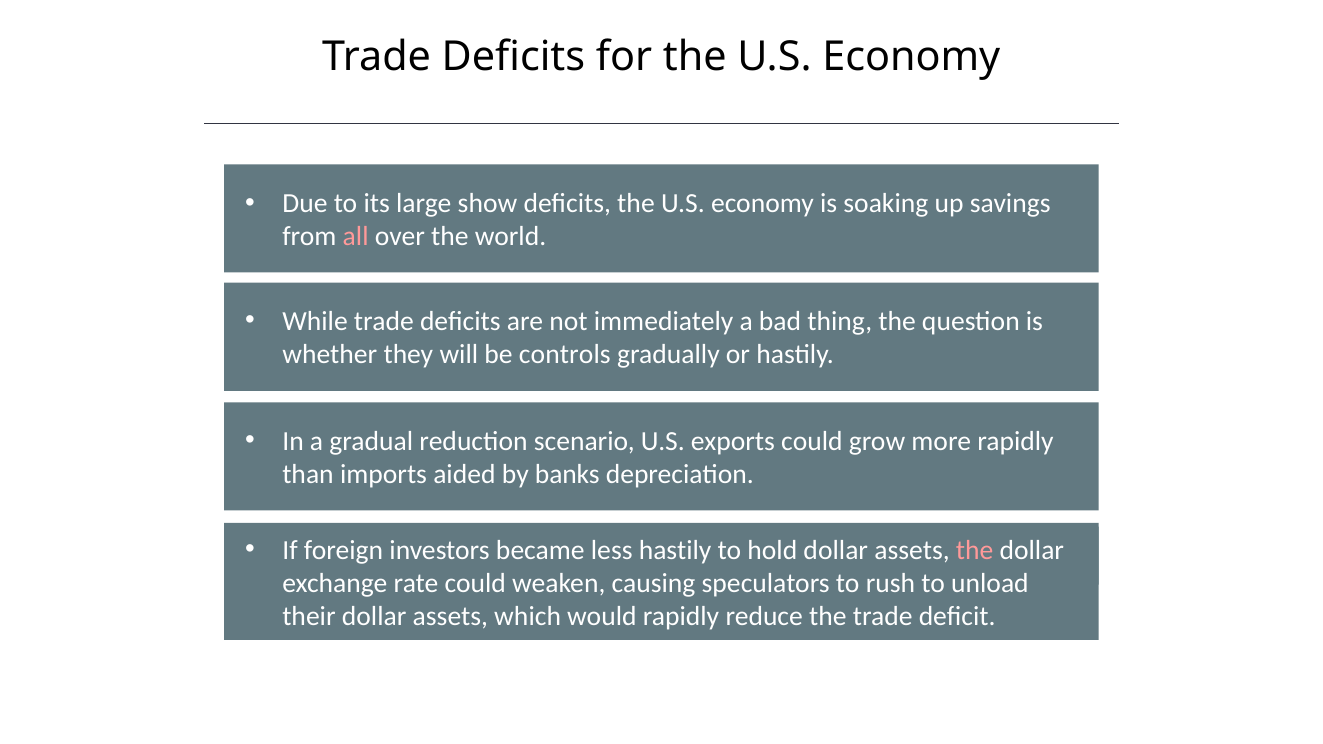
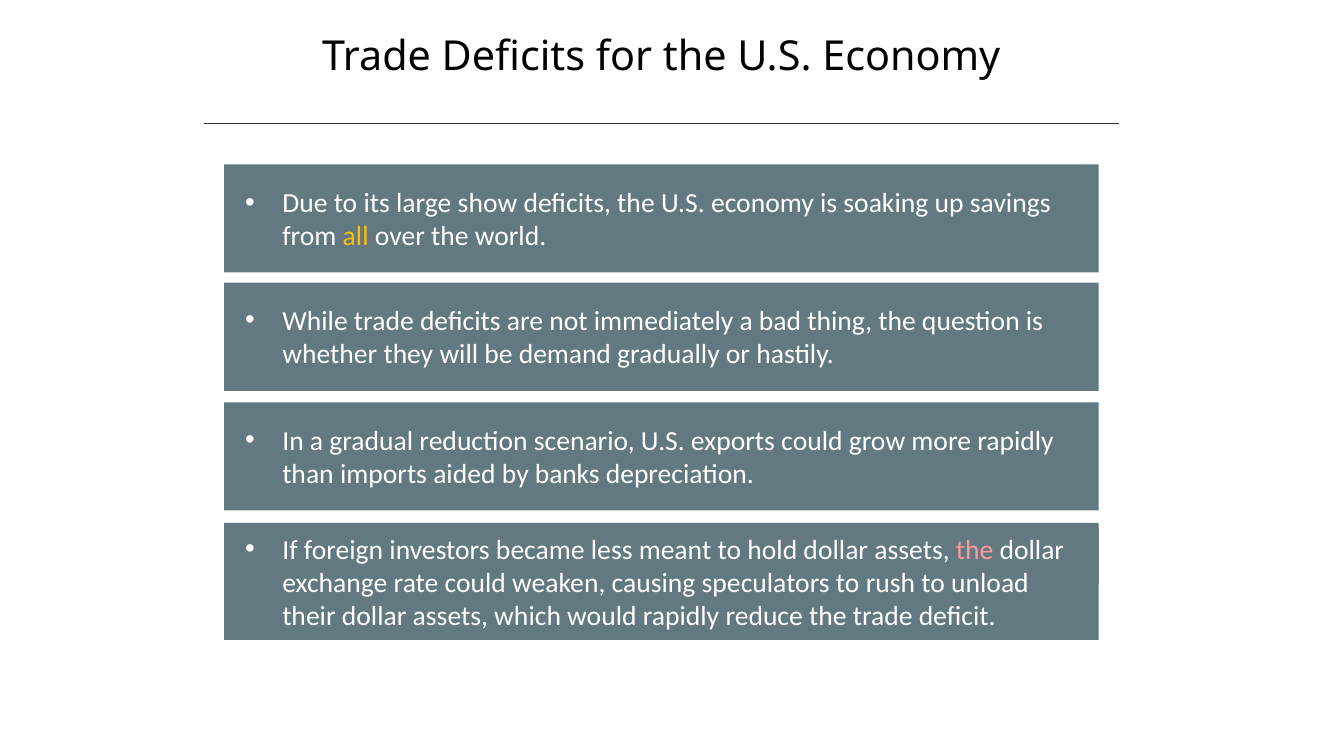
all colour: pink -> yellow (356, 237)
controls: controls -> demand (565, 355)
less hastily: hastily -> meant (675, 550)
